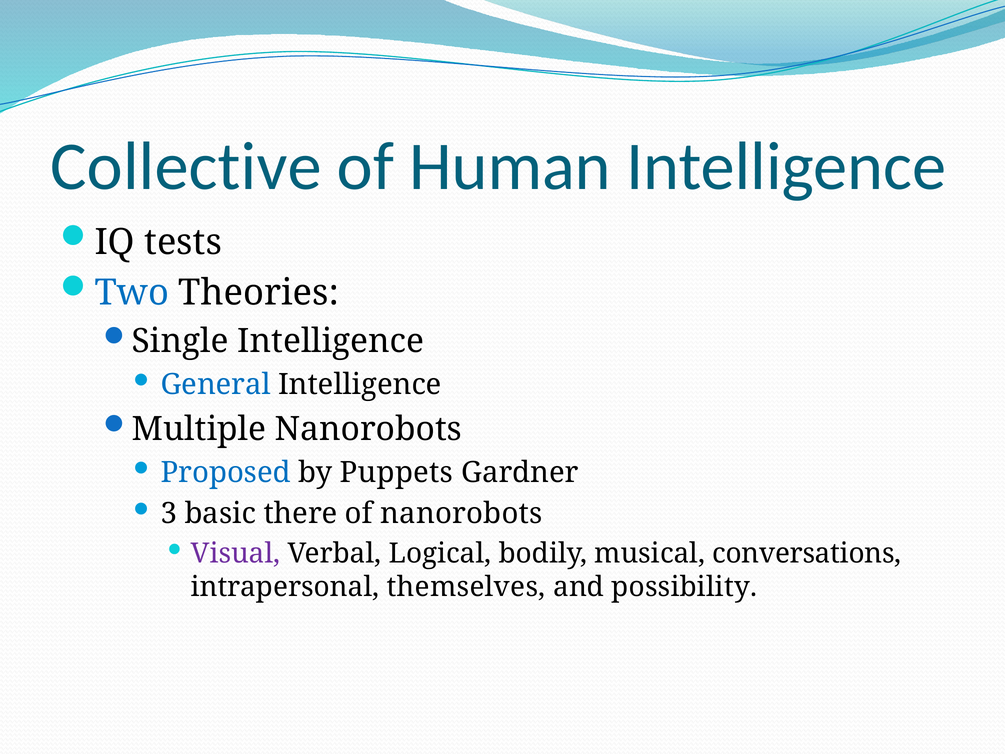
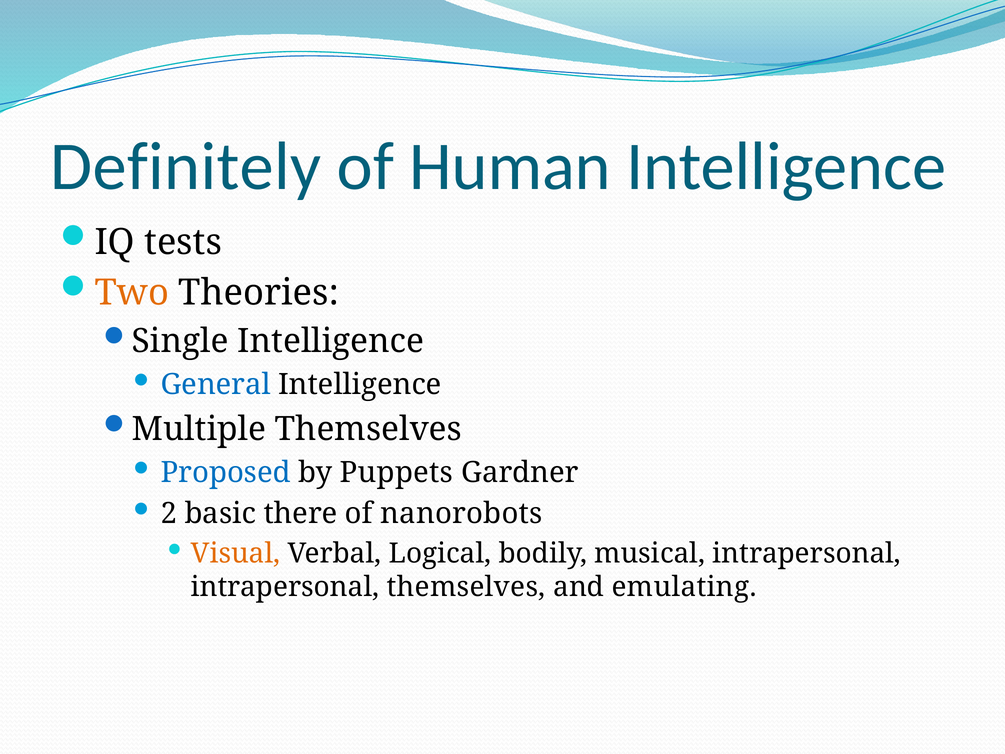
Collective: Collective -> Definitely (186, 167)
Two colour: blue -> orange (132, 293)
Multiple Nanorobots: Nanorobots -> Themselves (368, 429)
3: 3 -> 2 (169, 513)
Visual colour: purple -> orange (236, 553)
musical conversations: conversations -> intrapersonal (807, 553)
possibility: possibility -> emulating (684, 587)
